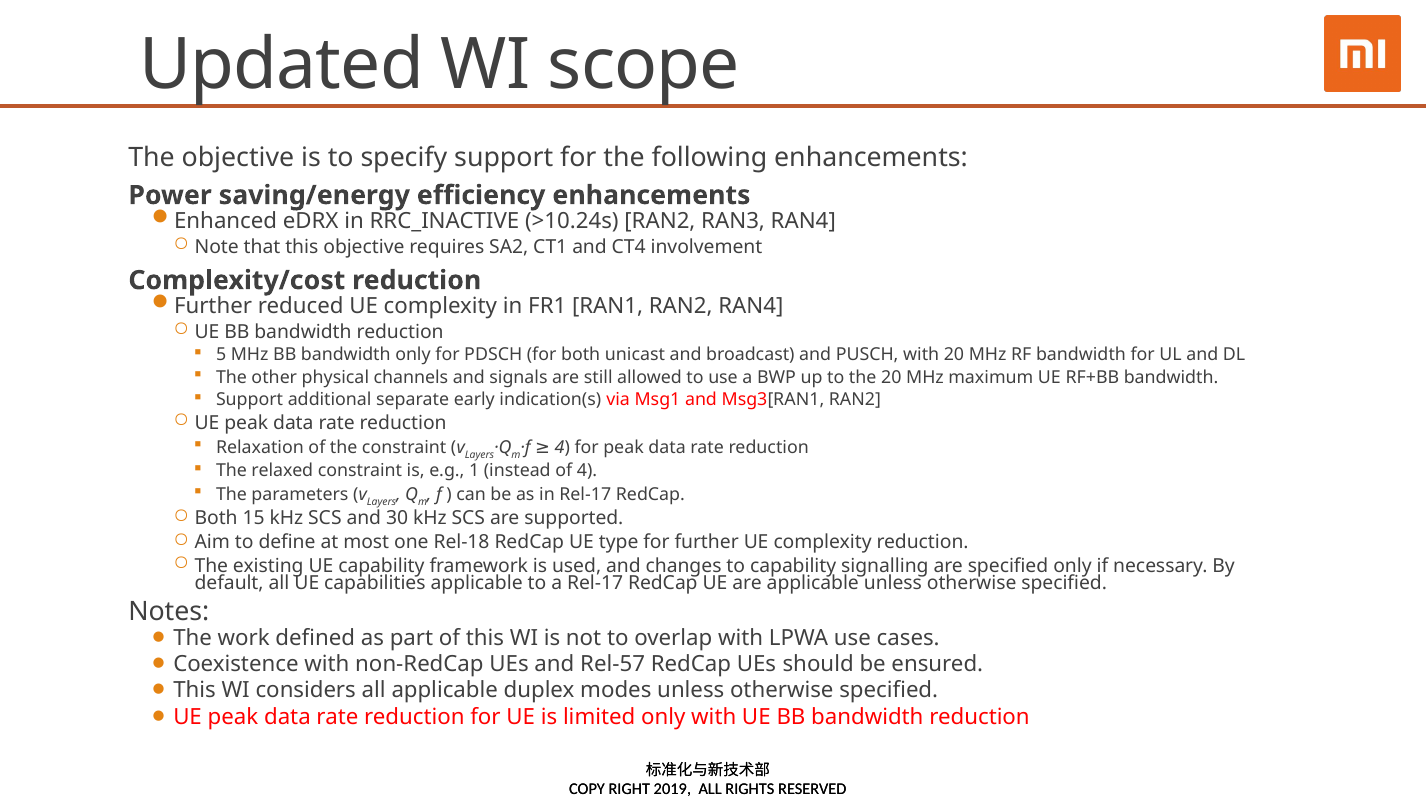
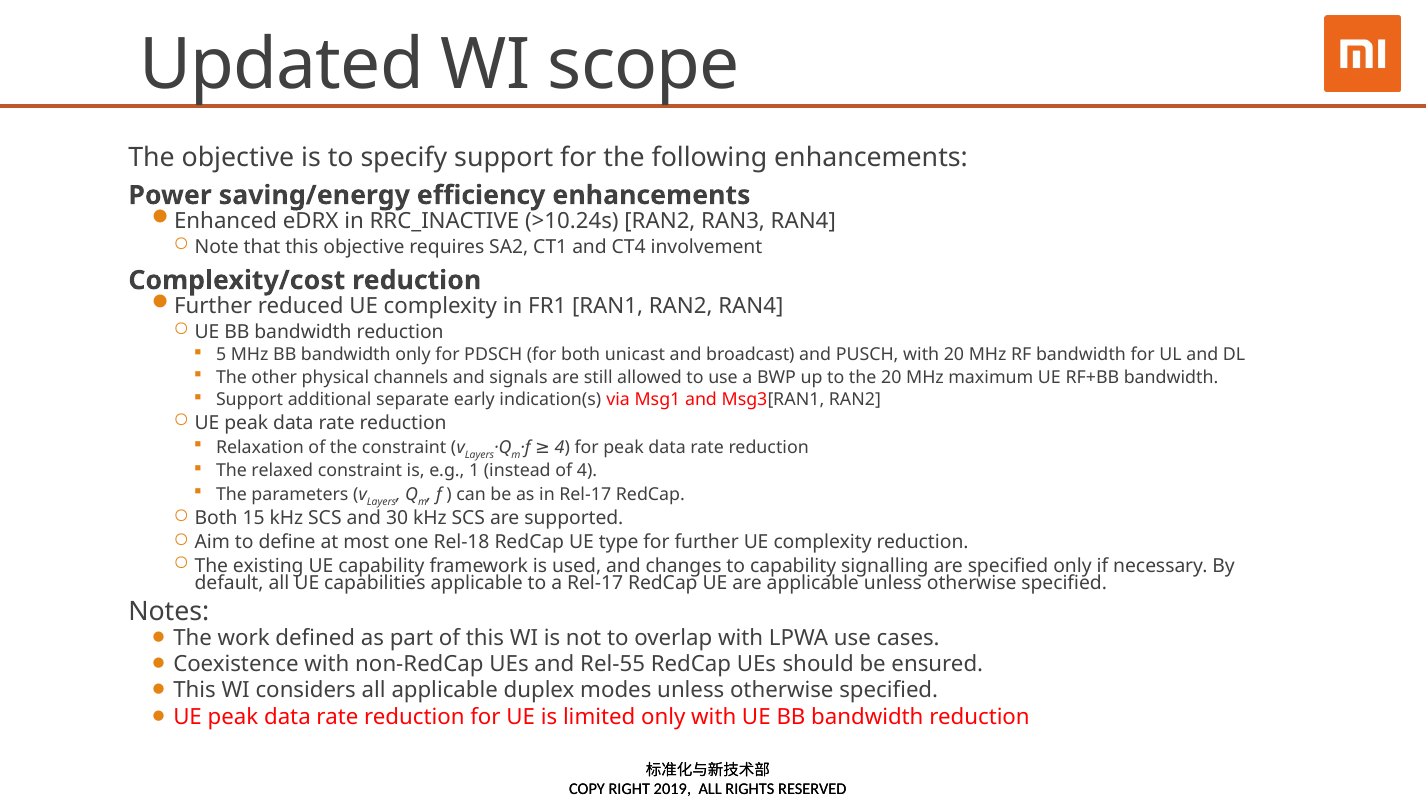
Rel-57: Rel-57 -> Rel-55 (613, 664)
